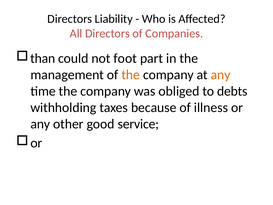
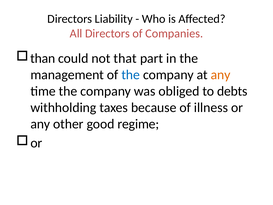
foot: foot -> that (125, 58)
the colour: orange -> blue (131, 75)
service: service -> regime (138, 124)
